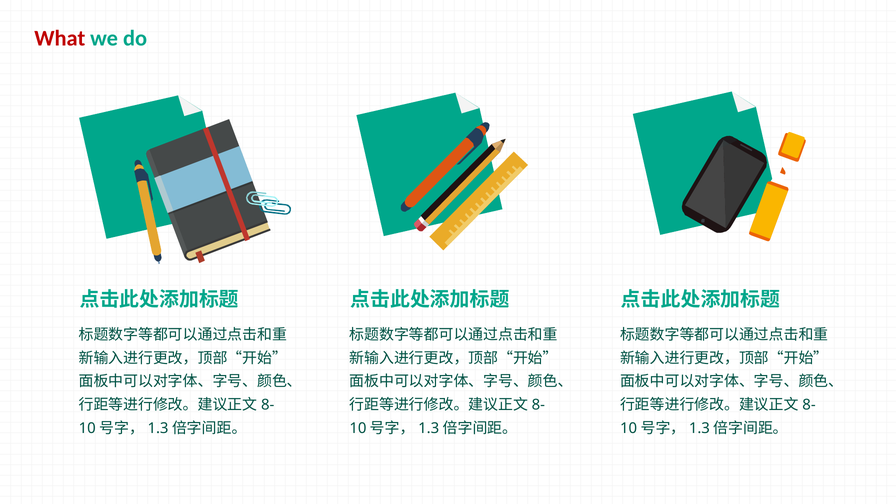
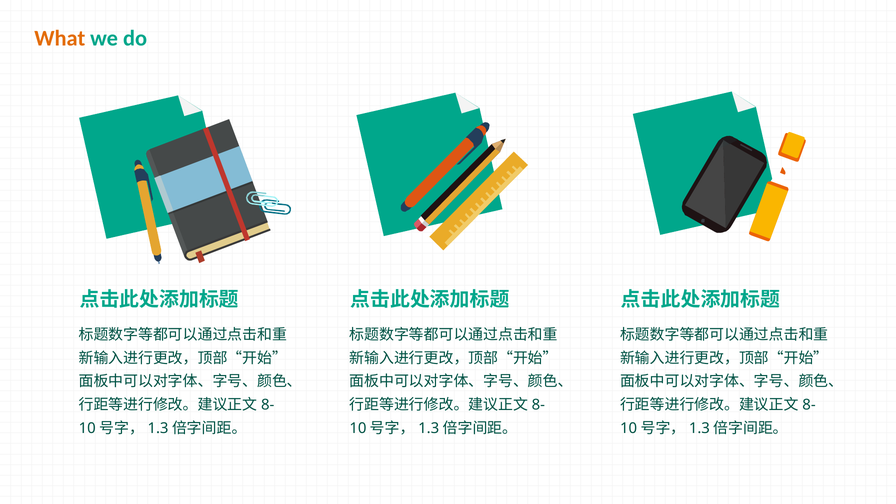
What colour: red -> orange (60, 38)
